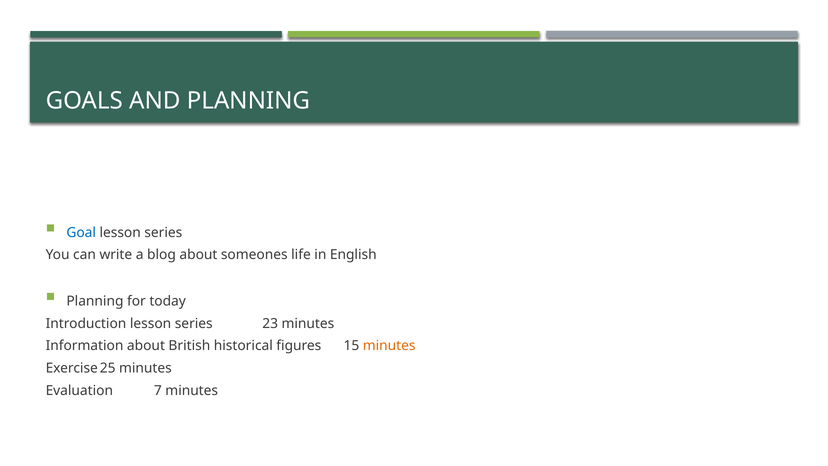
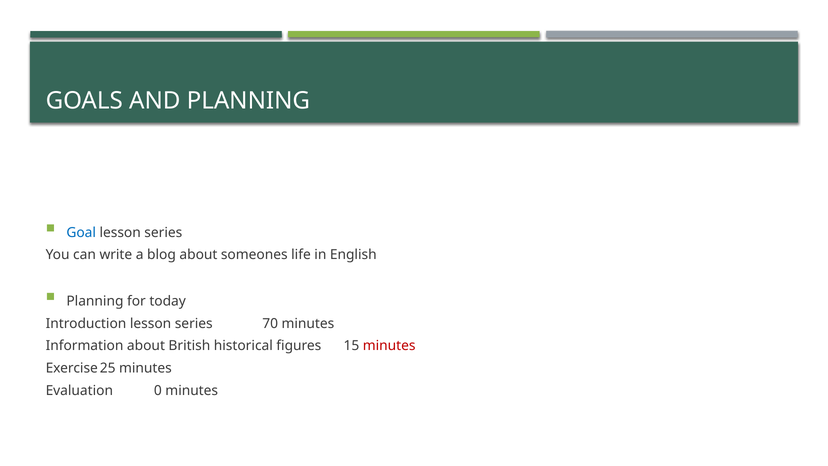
23: 23 -> 70 (270, 323)
minutes colour: orange -> red (389, 346)
7: 7 -> 0 (158, 390)
